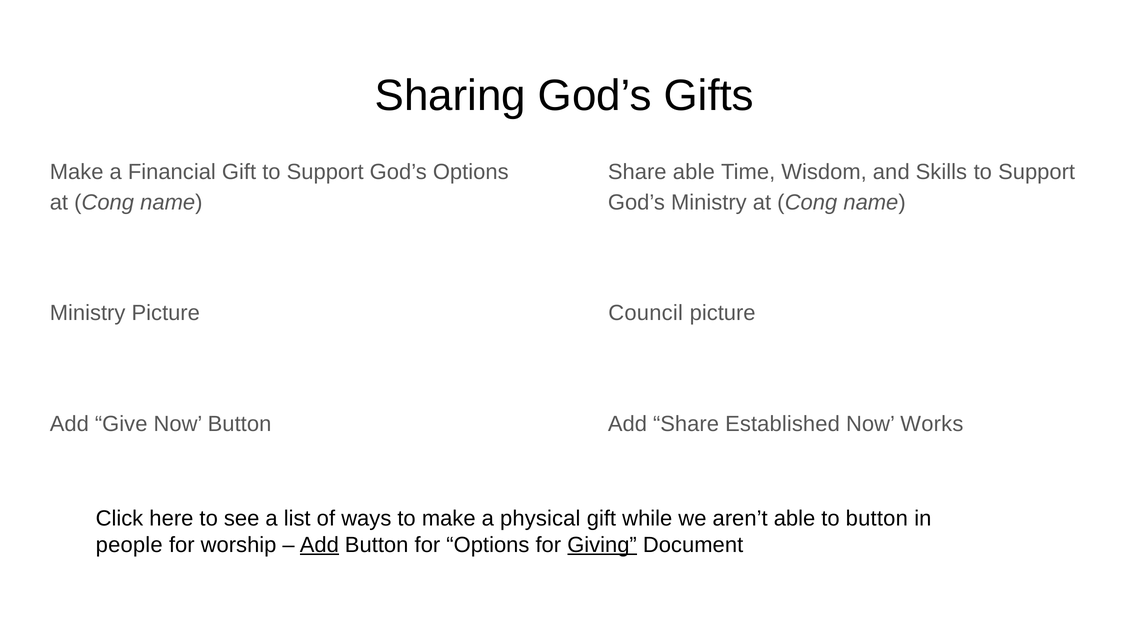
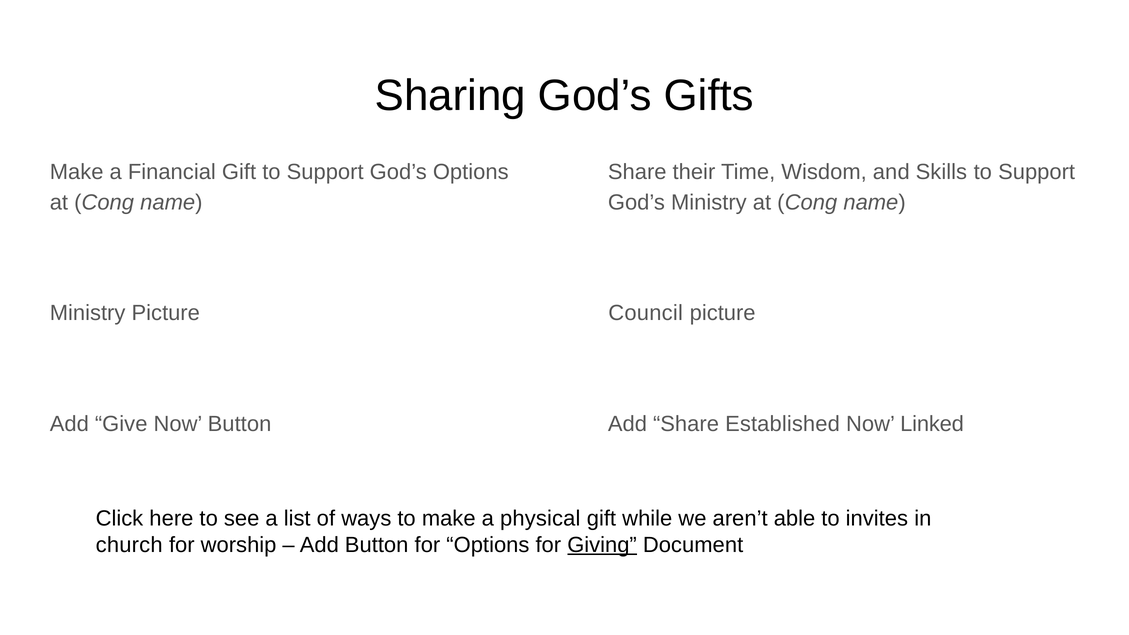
Share able: able -> their (694, 172)
Works: Works -> Linked (932, 424)
to button: button -> invites (877, 519)
people: people -> church (129, 545)
Add underline: present -> none (319, 545)
